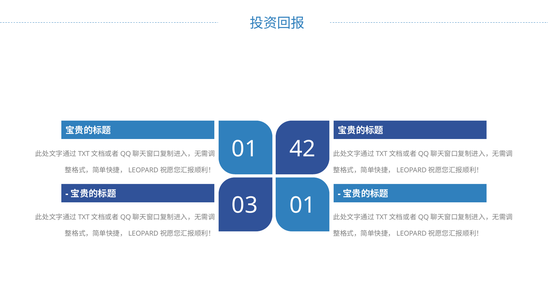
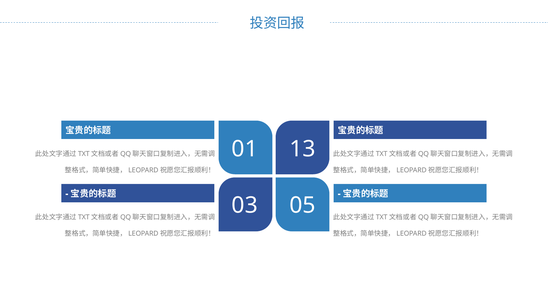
42: 42 -> 13 (302, 149)
03 01: 01 -> 05 (302, 206)
